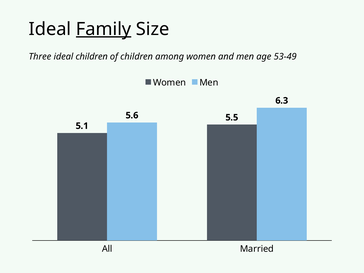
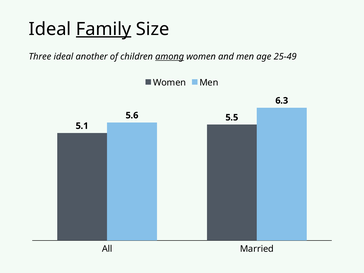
ideal children: children -> another (92, 56)
among underline: none -> present (170, 56)
53-49: 53-49 -> 25-49 (285, 56)
